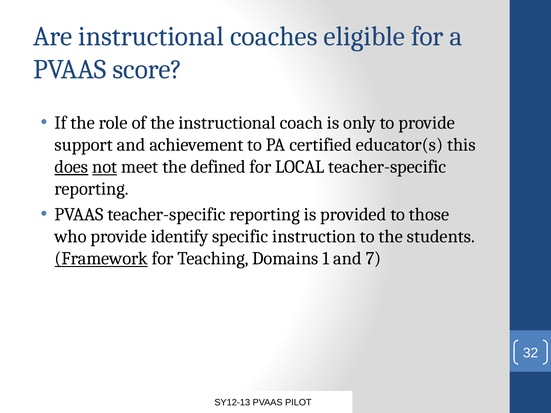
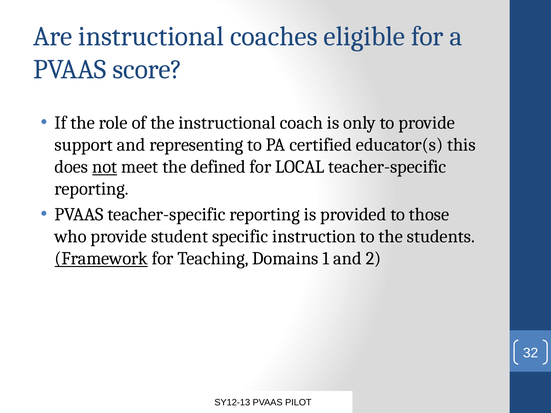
achievement: achievement -> representing (196, 145)
does underline: present -> none (71, 167)
identify: identify -> student (180, 237)
7: 7 -> 2 (373, 259)
